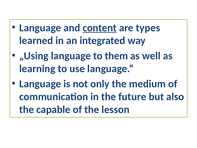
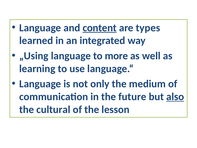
them: them -> more (116, 56)
also underline: none -> present (175, 97)
capable: capable -> cultural (53, 109)
